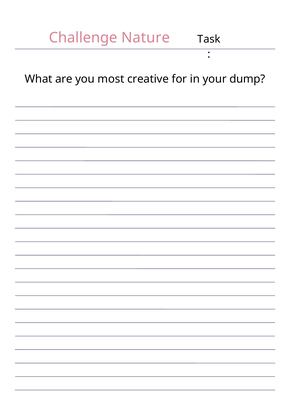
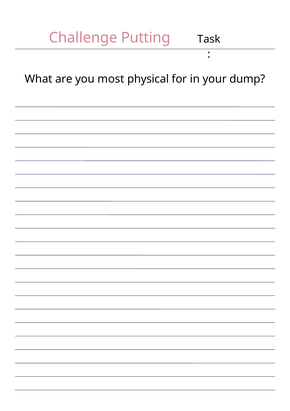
Nature: Nature -> Putting (146, 38)
creative: creative -> physical (148, 79)
